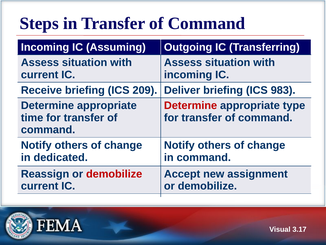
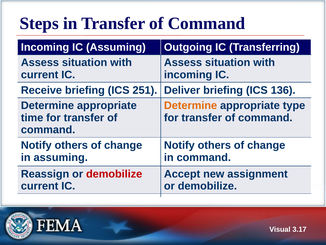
209: 209 -> 251 (145, 90)
983: 983 -> 136 (283, 90)
Determine colour: red -> orange (191, 105)
in dedicated: dedicated -> assuming (61, 157)
